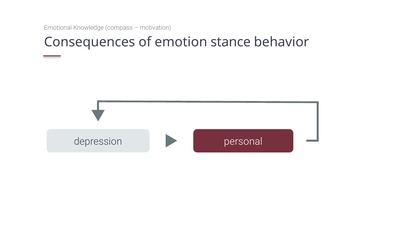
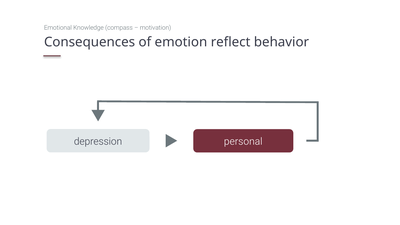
stance: stance -> reflect (231, 42)
